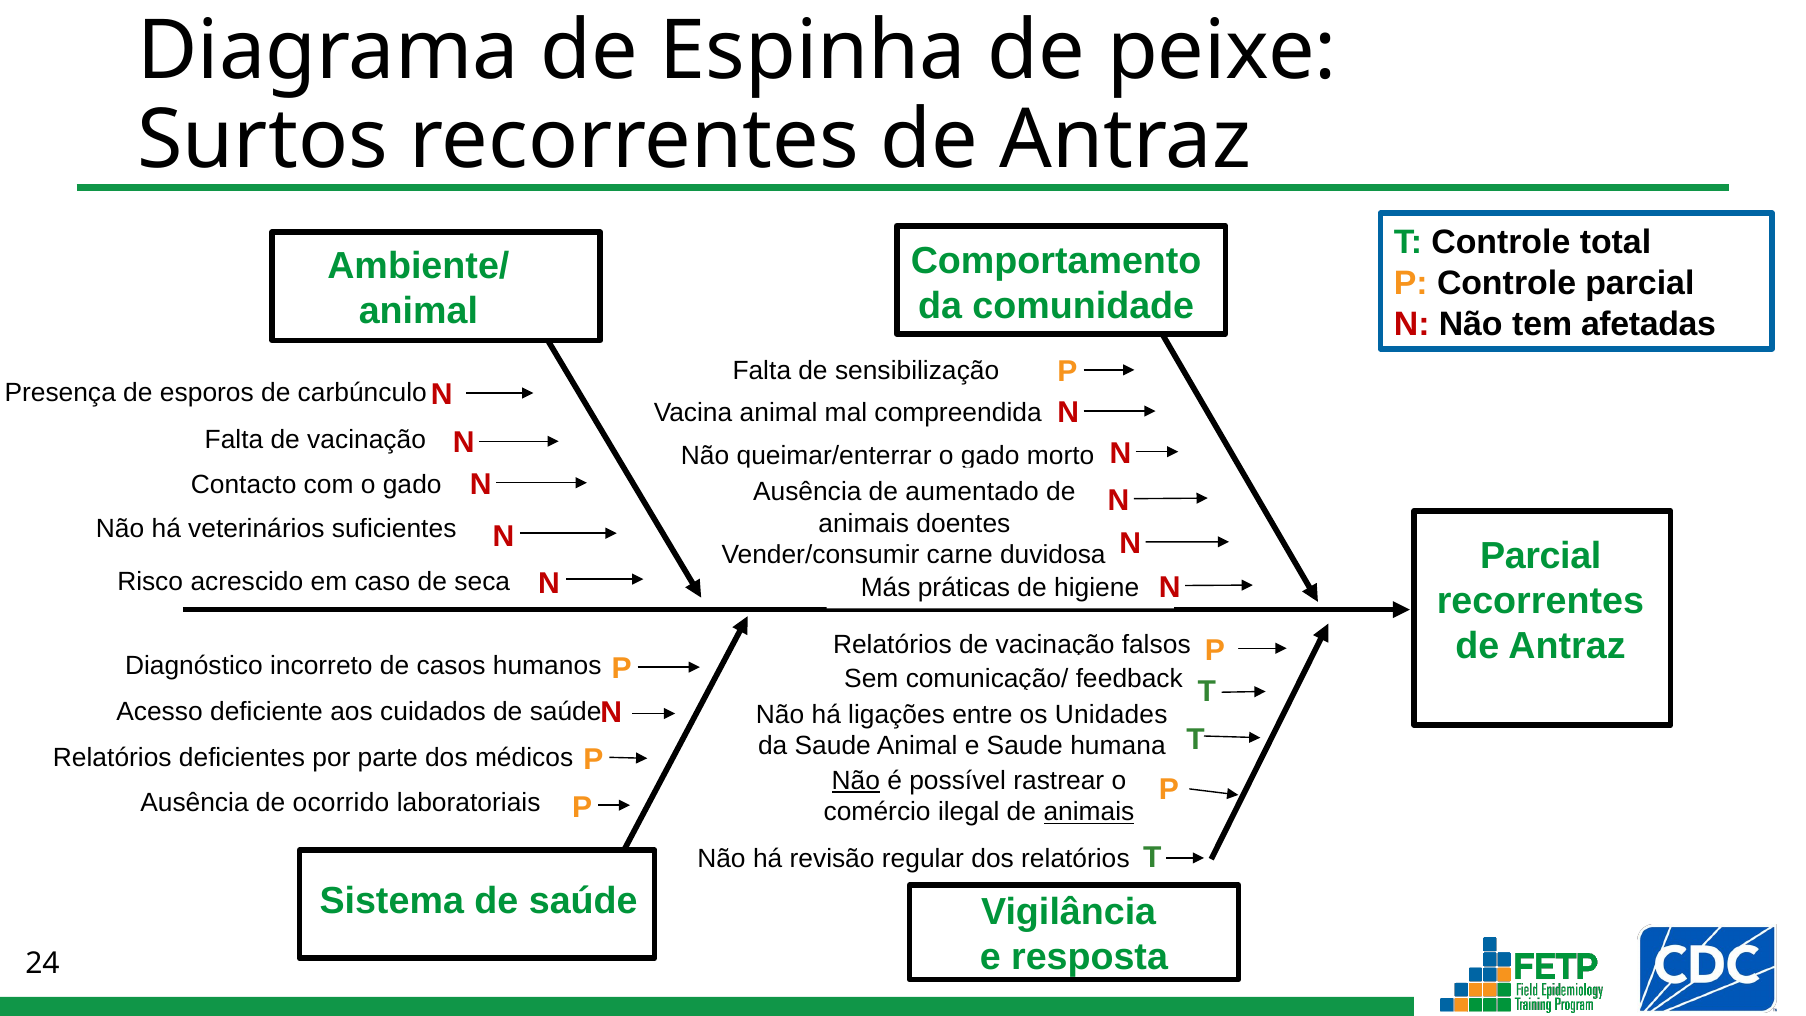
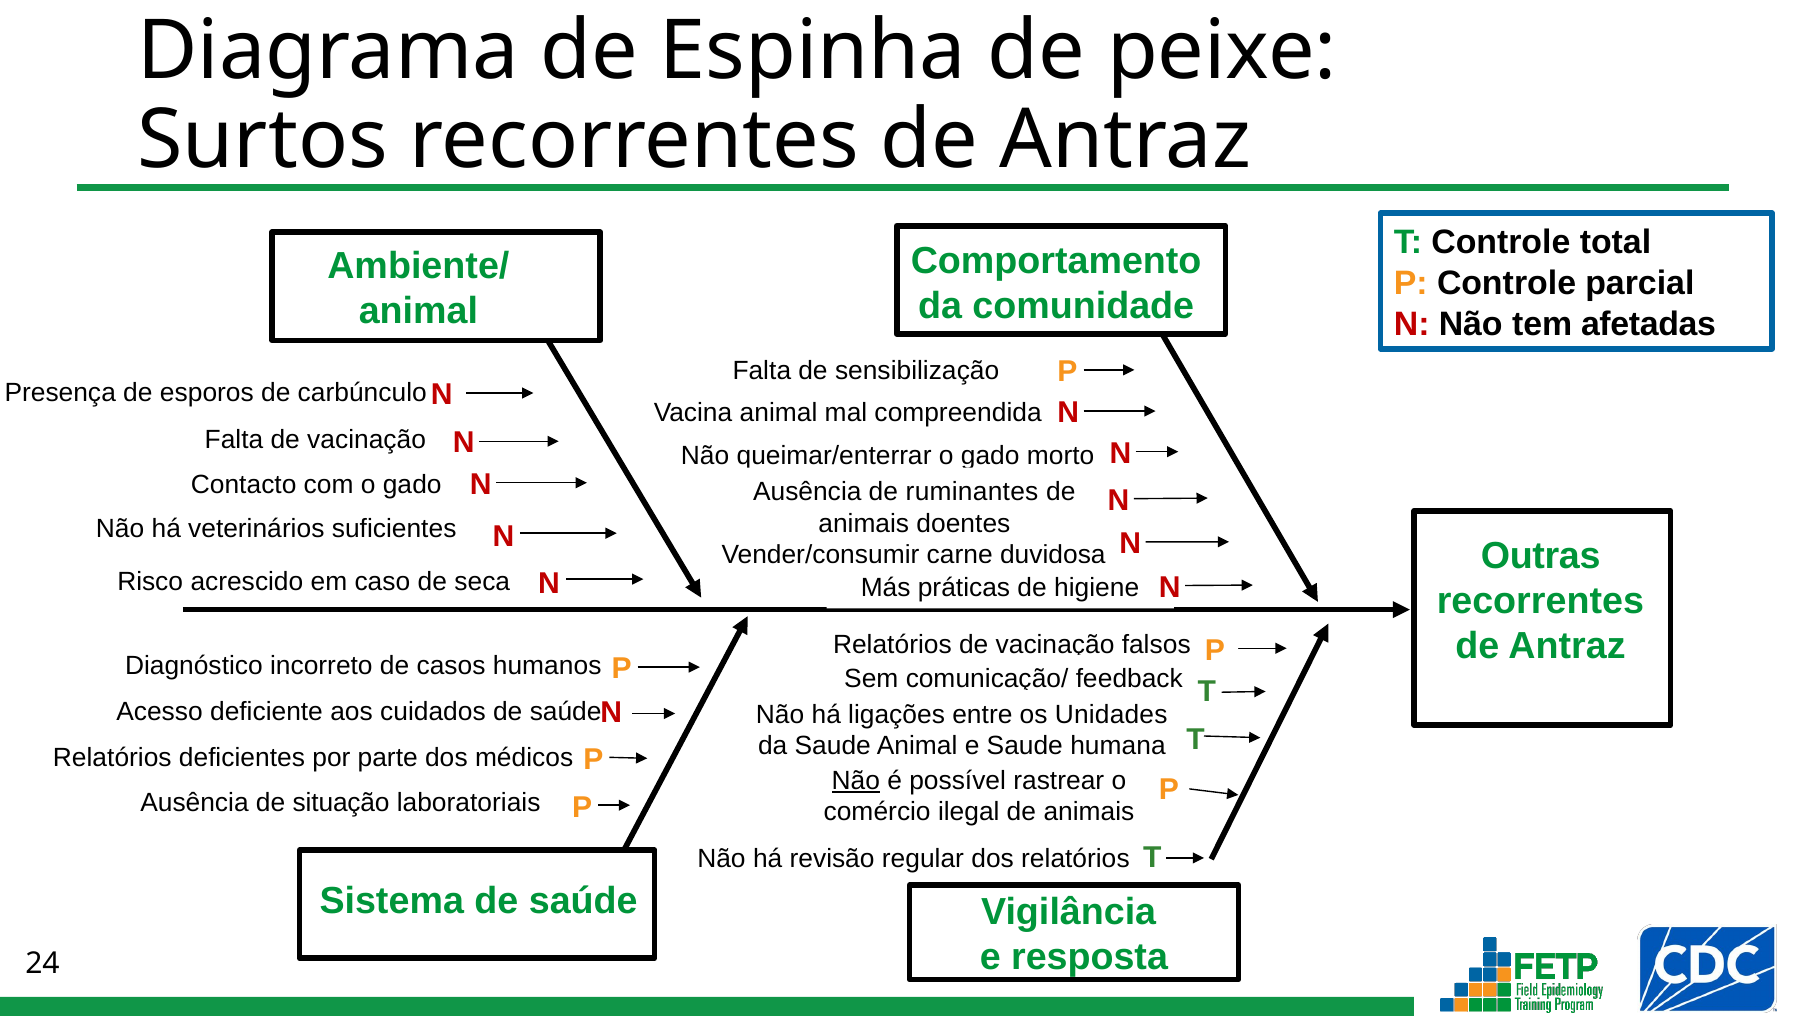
aumentado: aumentado -> ruminantes (972, 492)
Parcial: Parcial -> Outras (1541, 556)
ocorrido: ocorrido -> situação (341, 803)
animais underline: present -> none (1089, 812)
